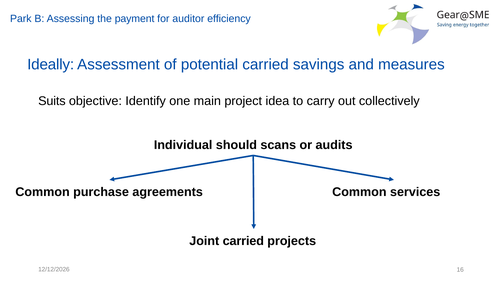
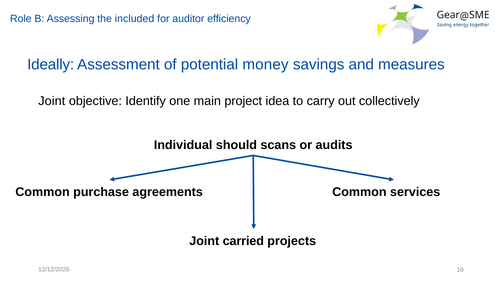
Park: Park -> Role (21, 19)
payment: payment -> included (135, 19)
potential carried: carried -> money (266, 65)
Suits: Suits -> Joint (52, 101)
